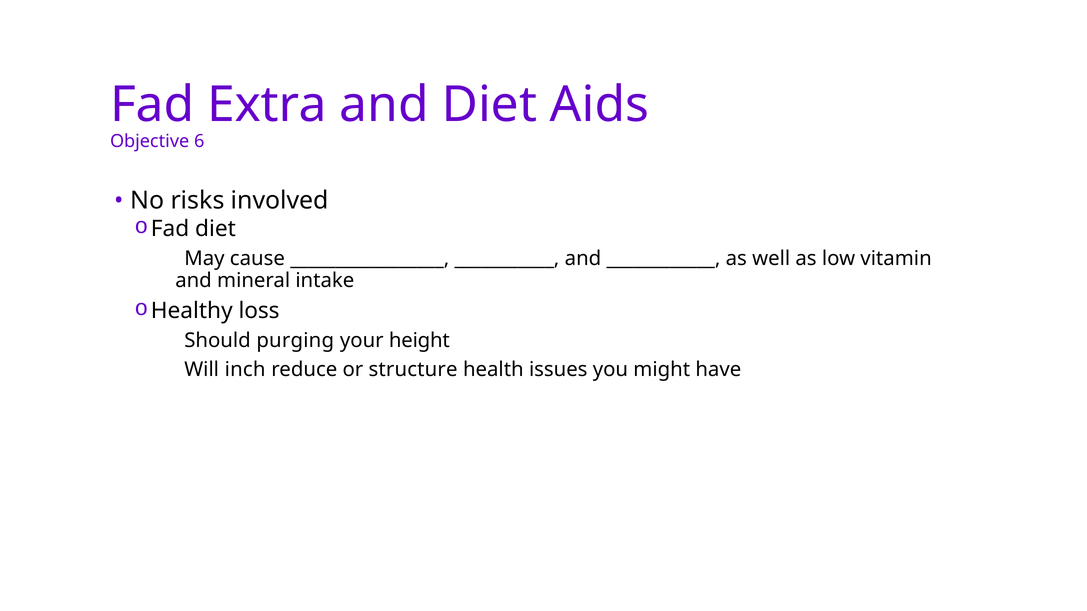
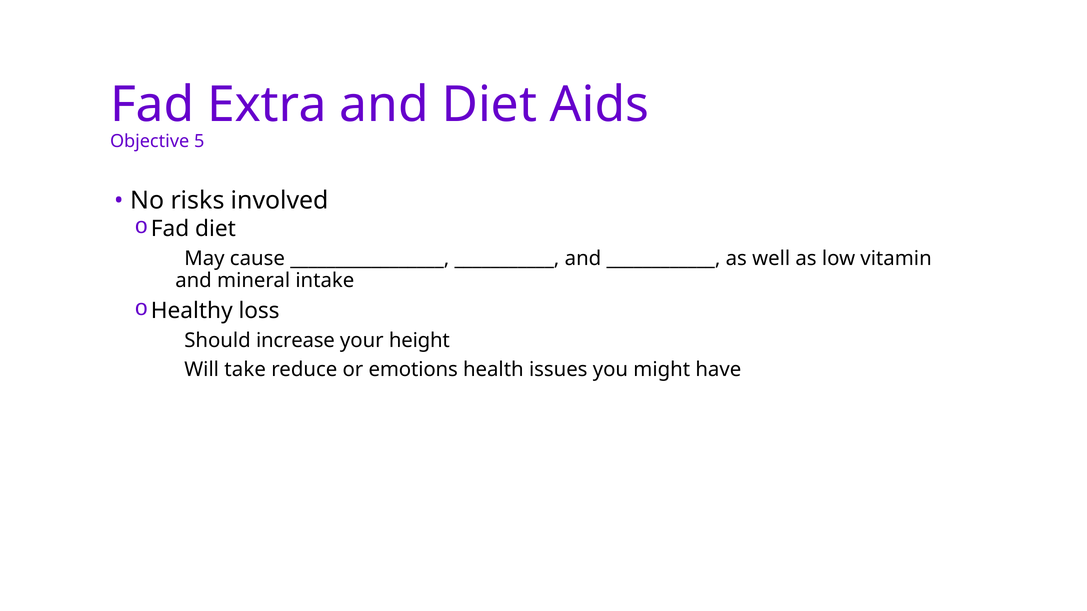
6: 6 -> 5 (199, 142)
purging: purging -> increase (295, 341)
inch: inch -> take (245, 370)
structure: structure -> emotions (413, 370)
